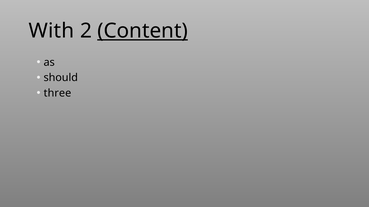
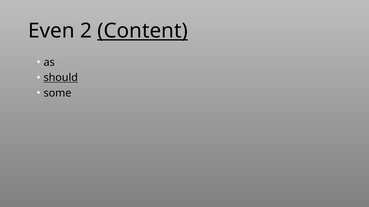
With: With -> Even (51, 31)
should underline: none -> present (61, 78)
three: three -> some (57, 93)
